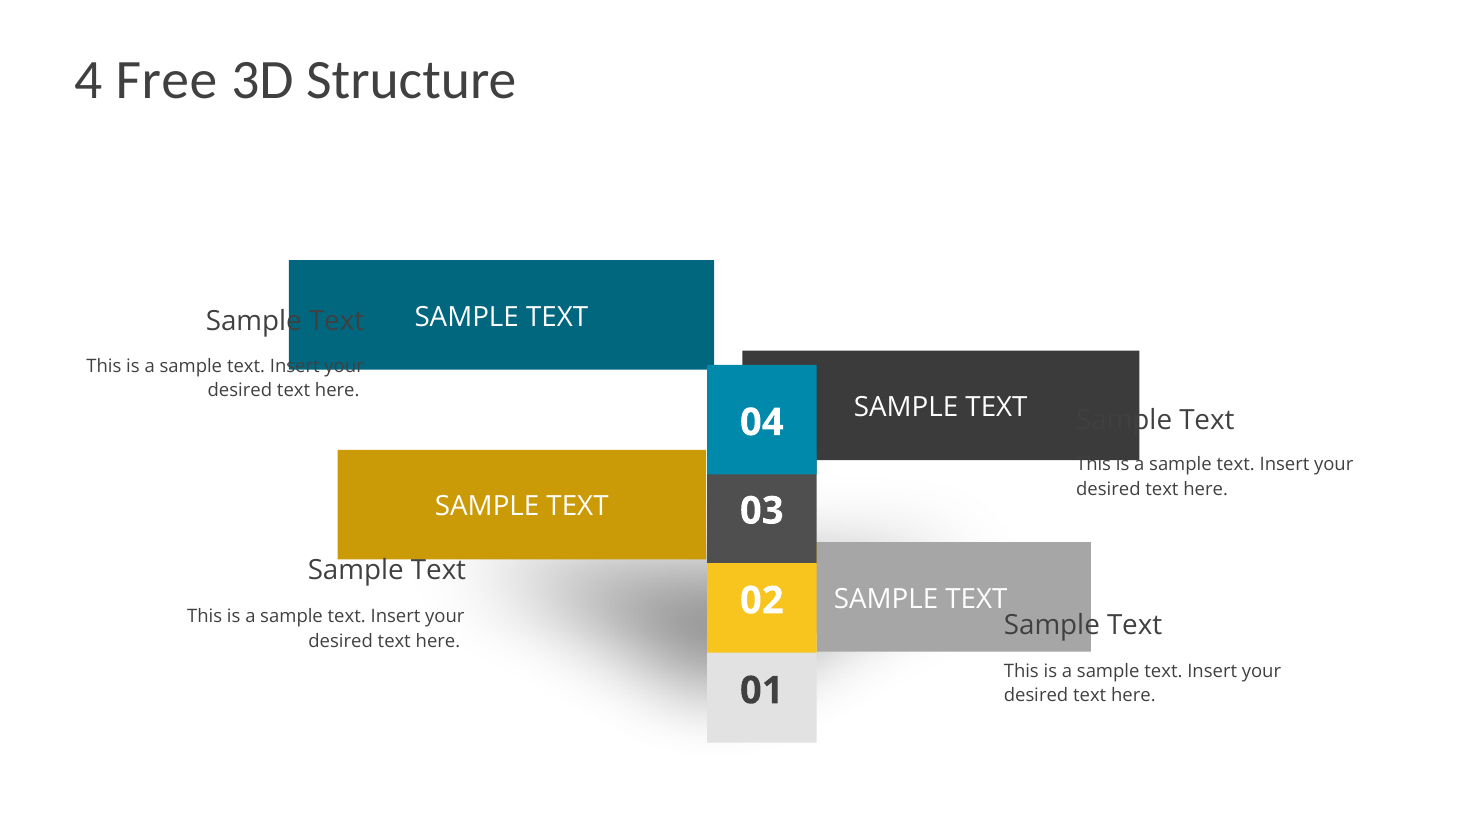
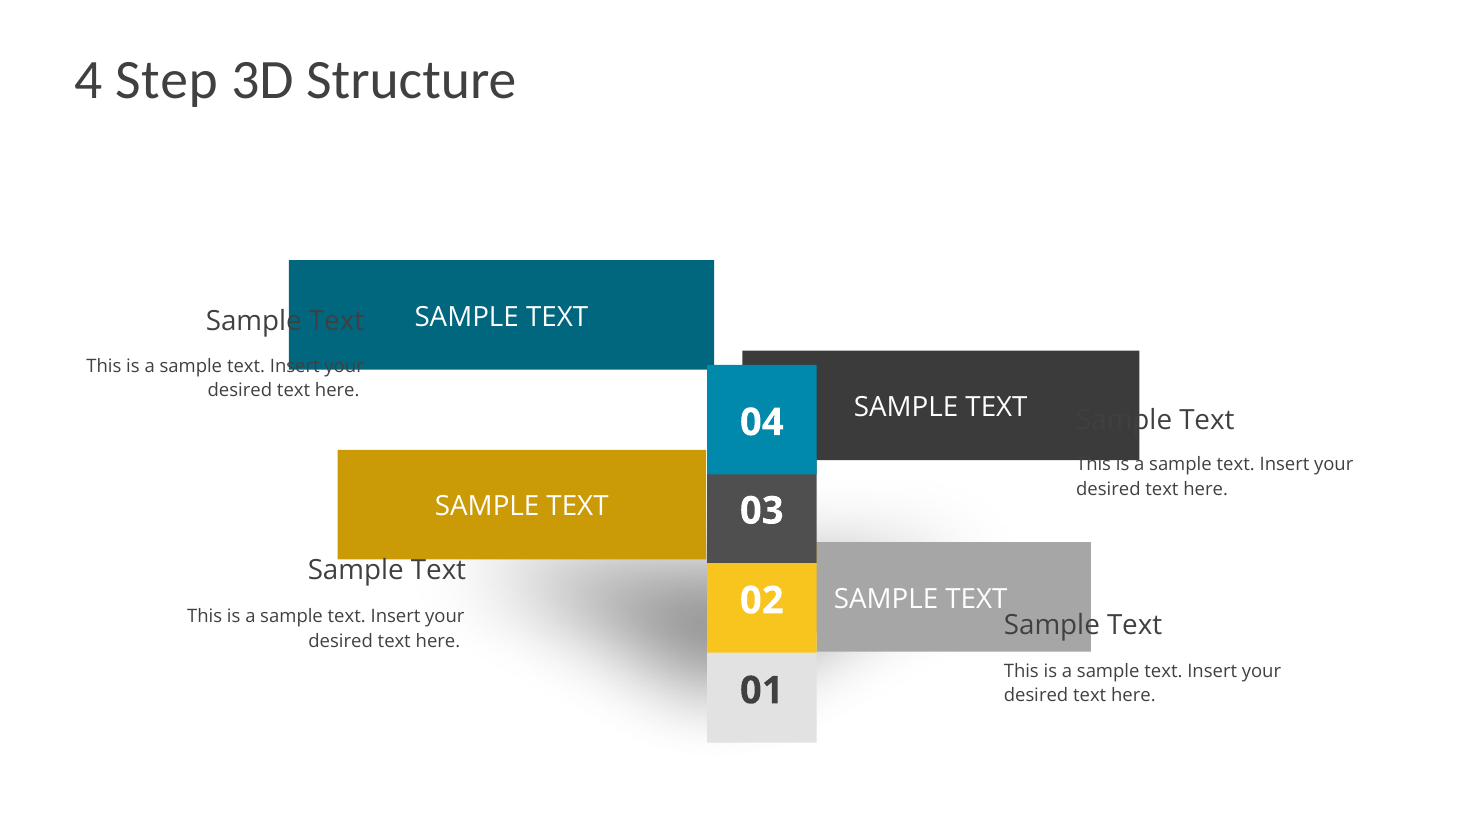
Free: Free -> Step (166, 80)
